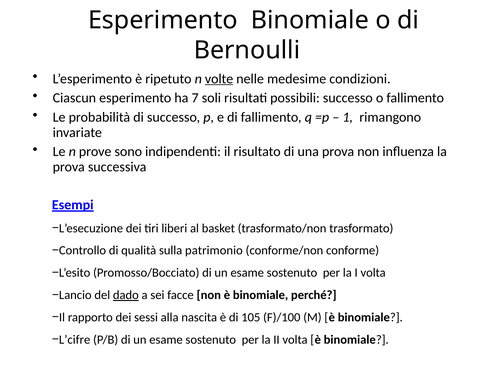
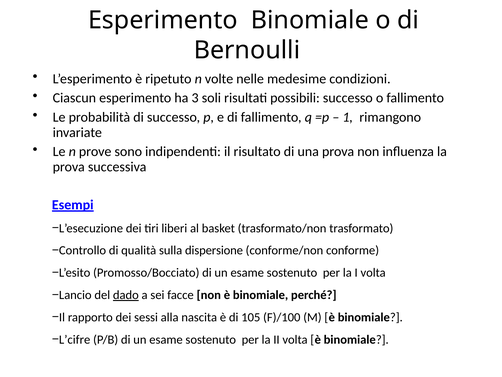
volte underline: present -> none (219, 79)
7: 7 -> 3 (195, 98)
patrimonio: patrimonio -> dispersione (214, 250)
